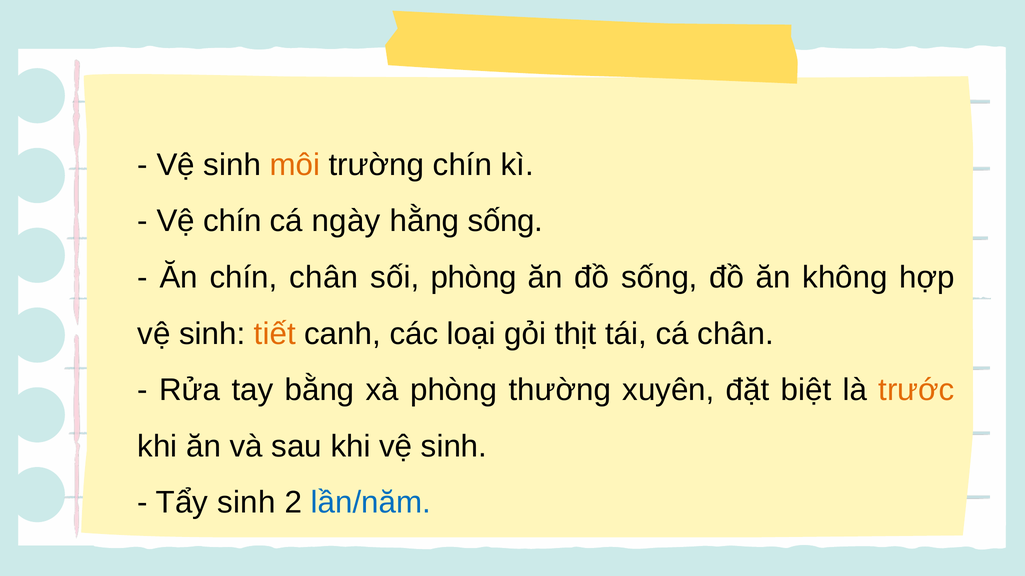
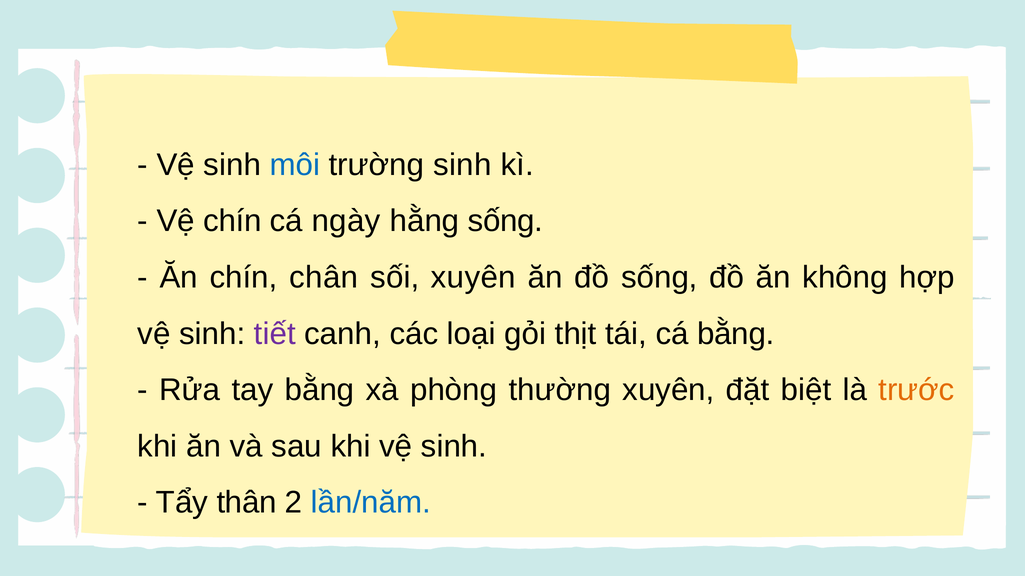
môi colour: orange -> blue (295, 165)
trường chín: chín -> sinh (462, 165)
sối phòng: phòng -> xuyên (473, 278)
tiết colour: orange -> purple (275, 334)
cá chân: chân -> bằng (736, 334)
Tẩy sinh: sinh -> thân (247, 503)
